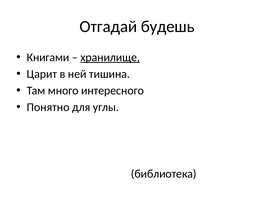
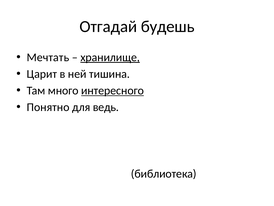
Книгами: Книгами -> Мечтать (48, 57)
интересного underline: none -> present (113, 90)
углы: углы -> ведь (106, 107)
